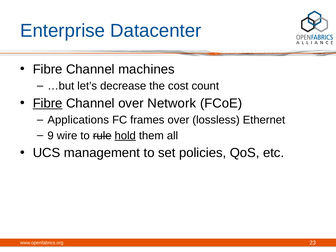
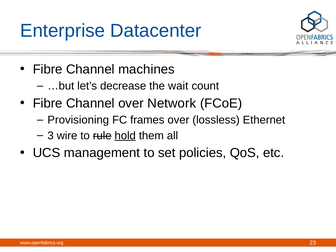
cost: cost -> wait (178, 86)
Fibre underline: present -> none (48, 103)
Applications: Applications -> Provisioning (78, 120)
9: 9 -> 3 (51, 136)
